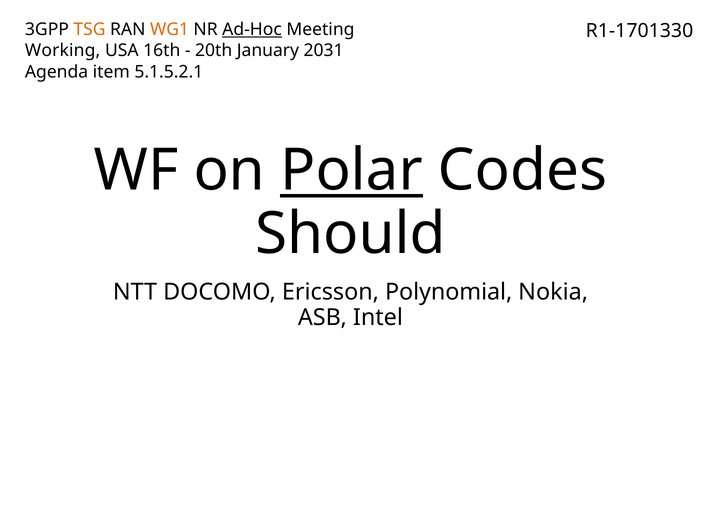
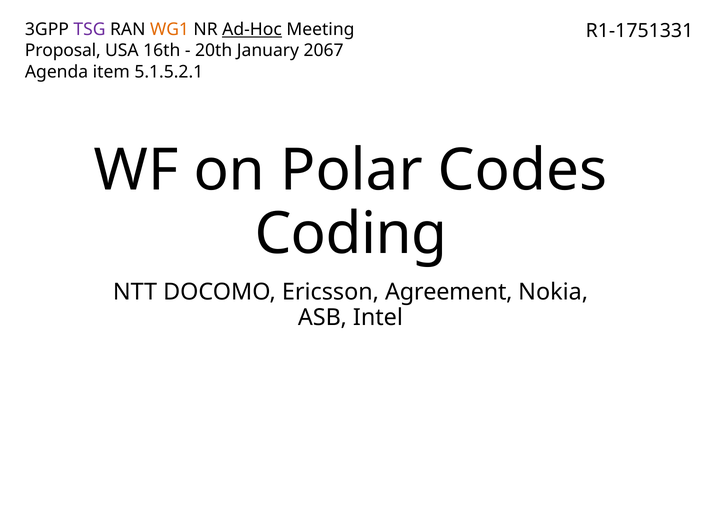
TSG colour: orange -> purple (90, 30)
R1-1701330: R1-1701330 -> R1-1751331 (639, 31)
Working: Working -> Proposal (63, 51)
2031: 2031 -> 2067 (324, 51)
Polar underline: present -> none (352, 171)
Should: Should -> Coding (351, 234)
Polynomial: Polynomial -> Agreement (449, 292)
